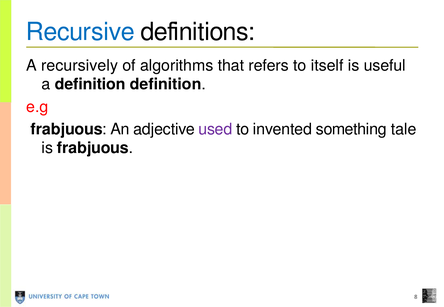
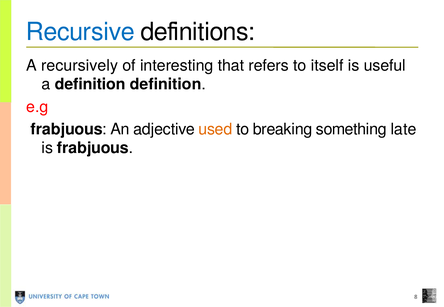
algorithms: algorithms -> interesting (177, 66)
used colour: purple -> orange (215, 129)
invented: invented -> breaking (283, 129)
tale: tale -> late (403, 129)
